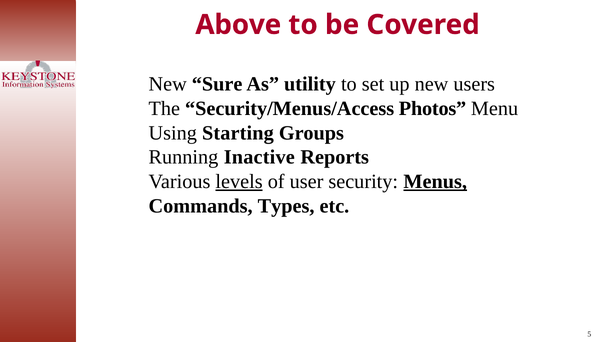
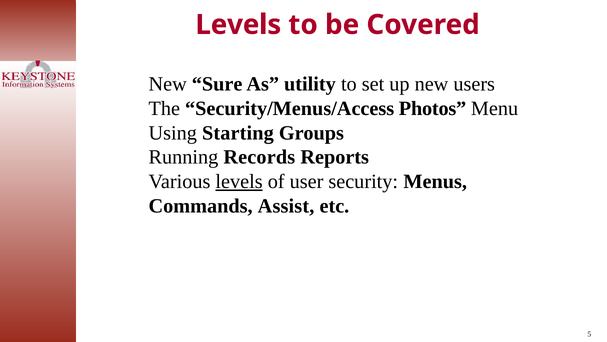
Above: Above -> Levels (238, 25)
Inactive: Inactive -> Records (259, 157)
Menus underline: present -> none (435, 181)
Types: Types -> Assist (286, 206)
